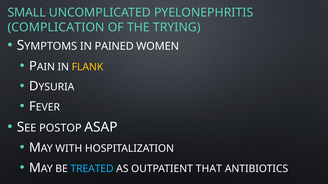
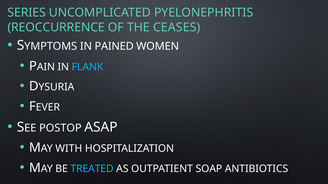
SMALL: SMALL -> SERIES (27, 13)
COMPLICATION: COMPLICATION -> REOCCURRENCE (56, 27)
TRYING: TRYING -> CEASES (177, 27)
FLANK colour: yellow -> light blue (87, 67)
THAT: THAT -> SOAP (209, 169)
